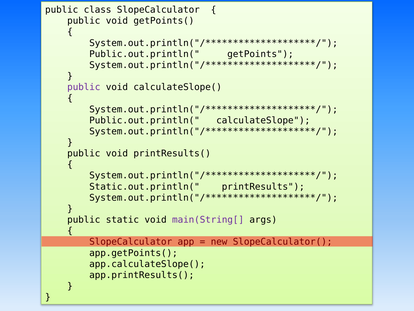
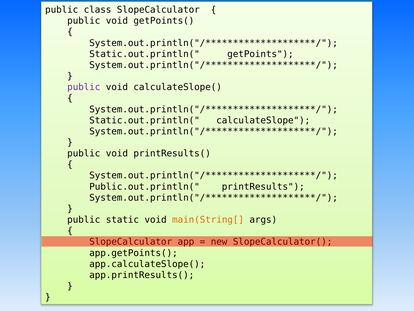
Public.out.println(: Public.out.println( -> Static.out.println( (145, 54)
Public.out.println(: Public.out.println( -> Static.out.println( (145, 120)
Static.out.println(: Static.out.println( -> Public.out.println( (145, 186)
main(String[ colour: purple -> orange (208, 219)
